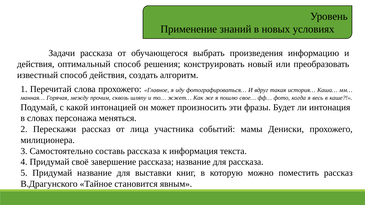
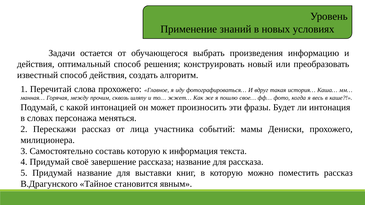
Задачи рассказа: рассказа -> остается (96, 53)
составь рассказа: рассказа -> которую (144, 151)
